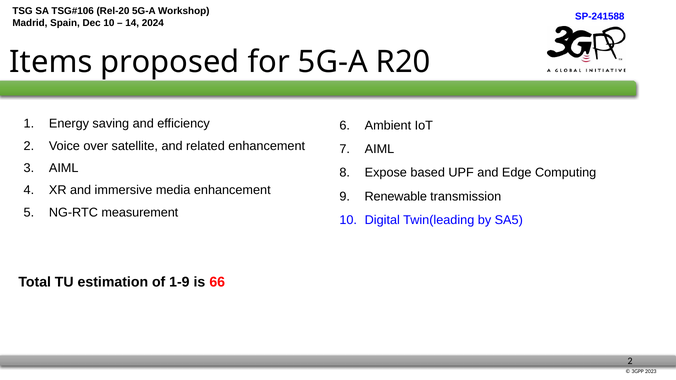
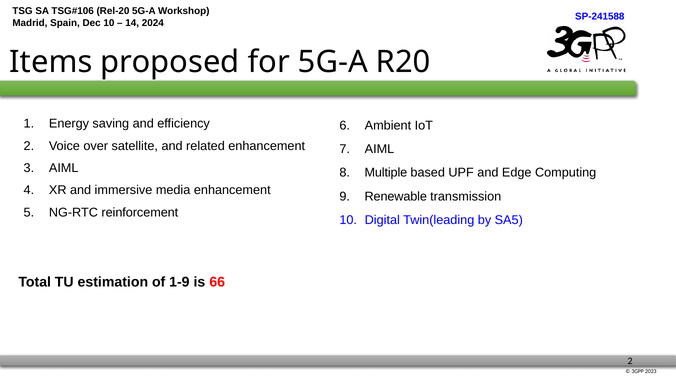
Expose: Expose -> Multiple (386, 173)
measurement: measurement -> reinforcement (140, 212)
